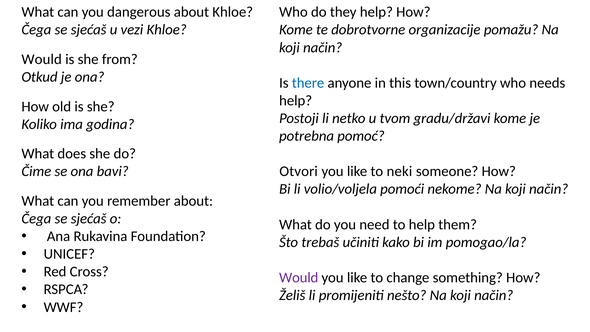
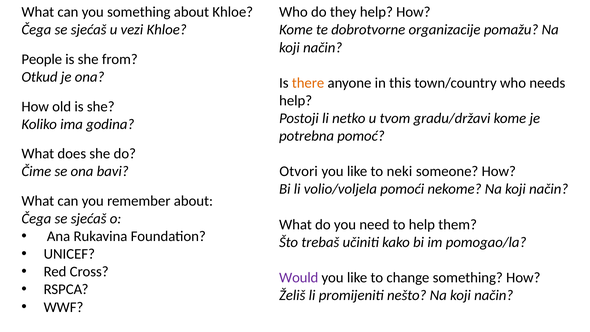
you dangerous: dangerous -> something (139, 12)
Would: Would -> People (42, 59)
there colour: blue -> orange (308, 83)
